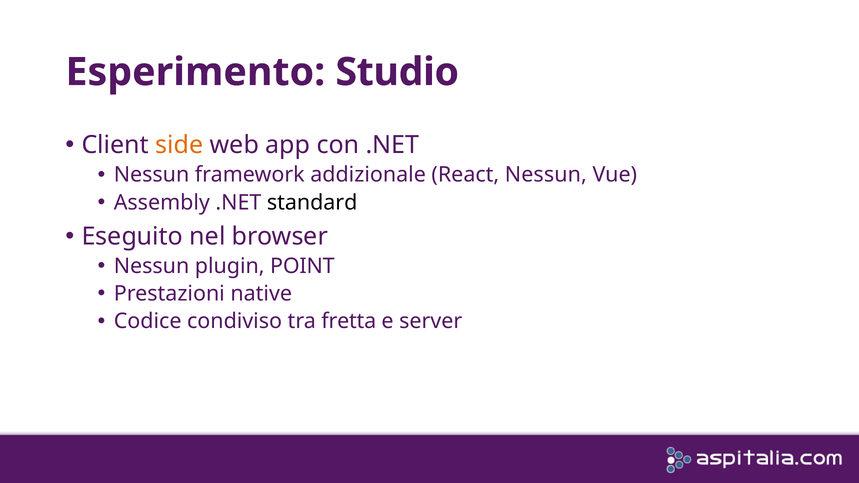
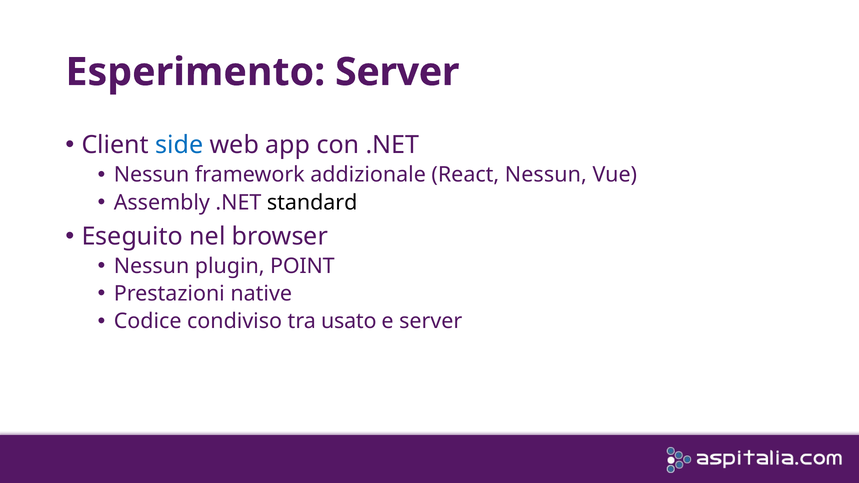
Esperimento Studio: Studio -> Server (397, 72)
side colour: orange -> blue (179, 145)
fretta: fretta -> usato (349, 321)
